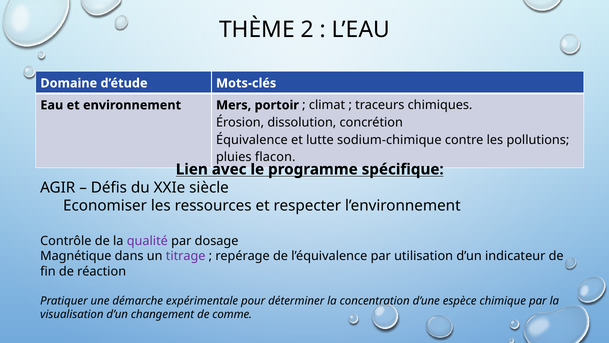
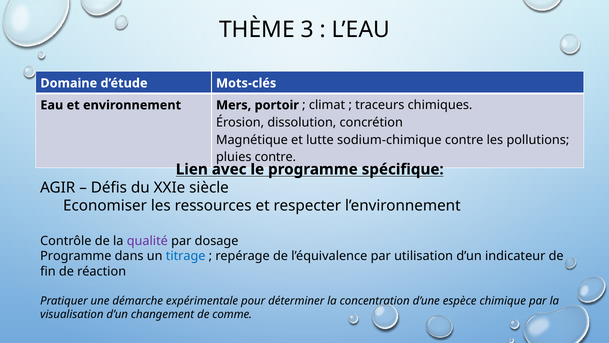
2: 2 -> 3 (307, 30)
Équivalence: Équivalence -> Magnétique (252, 140)
pluies flacon: flacon -> contre (275, 157)
Magnétique: Magnétique -> Programme (76, 256)
titrage colour: purple -> blue (186, 256)
